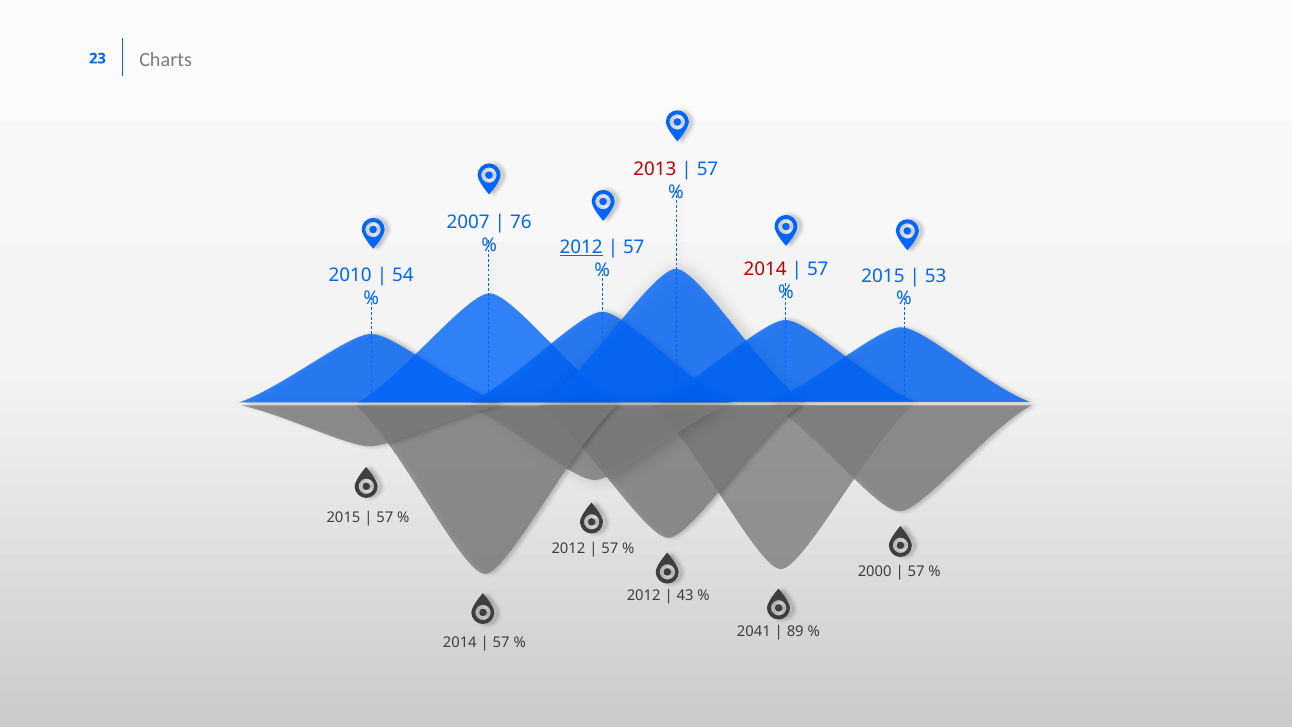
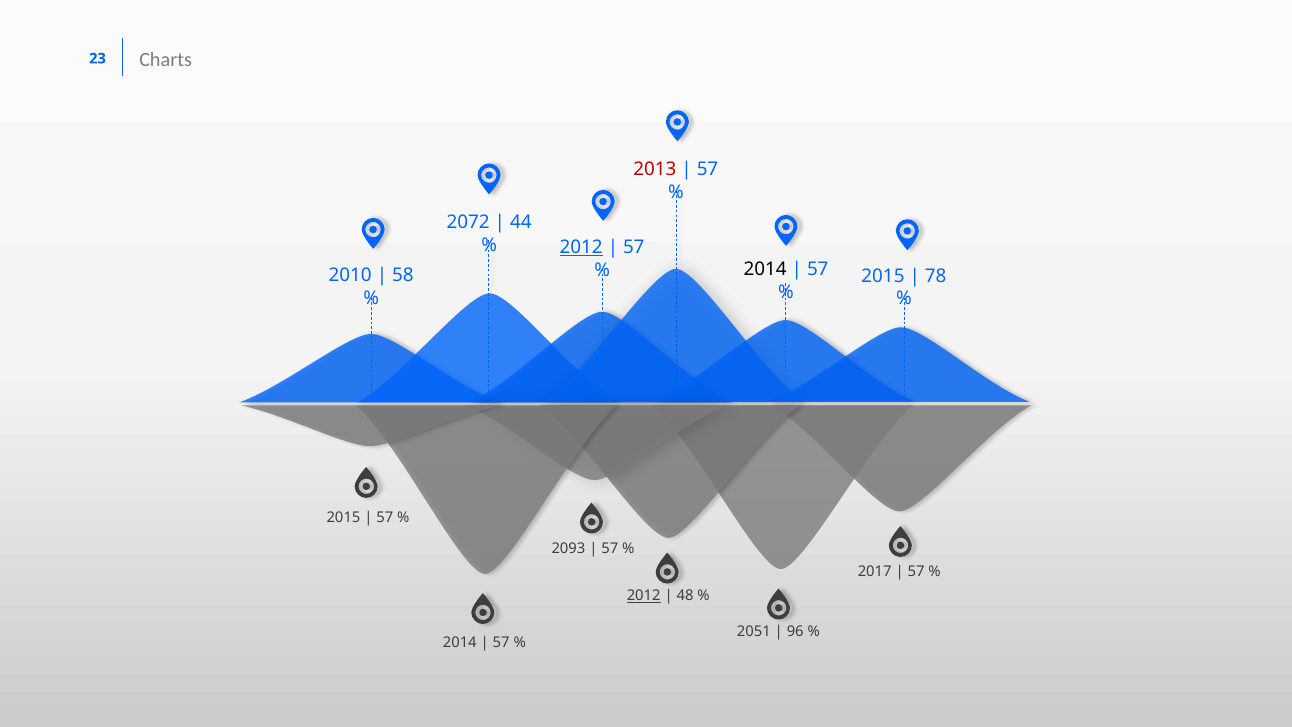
2007: 2007 -> 2072 (468, 223)
76: 76 -> 44 (521, 223)
2014 colour: red -> black (765, 270)
54: 54 -> 58 (403, 275)
53: 53 -> 78 (936, 276)
2012: 2012 -> 2093 (568, 549)
2000: 2000 -> 2017 (875, 571)
2012 underline: none -> present (644, 596)
43: 43 -> 48 (685, 596)
2041: 2041 -> 2051 (754, 631)
89: 89 -> 96 (795, 631)
